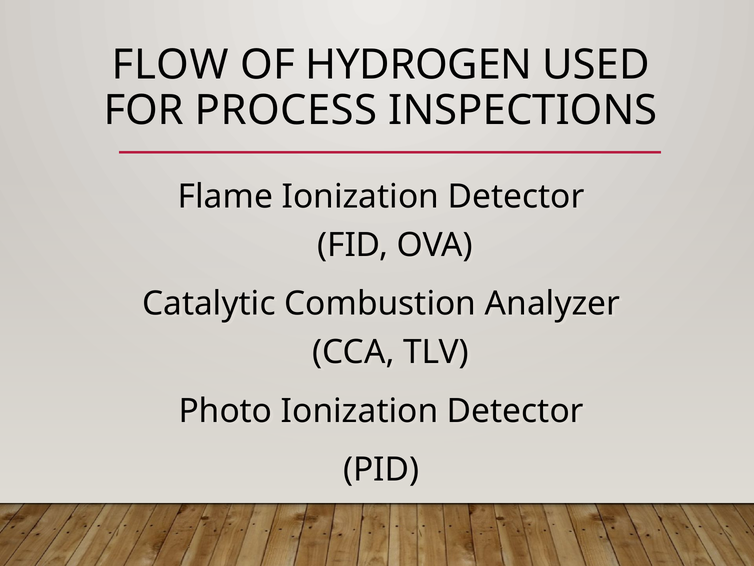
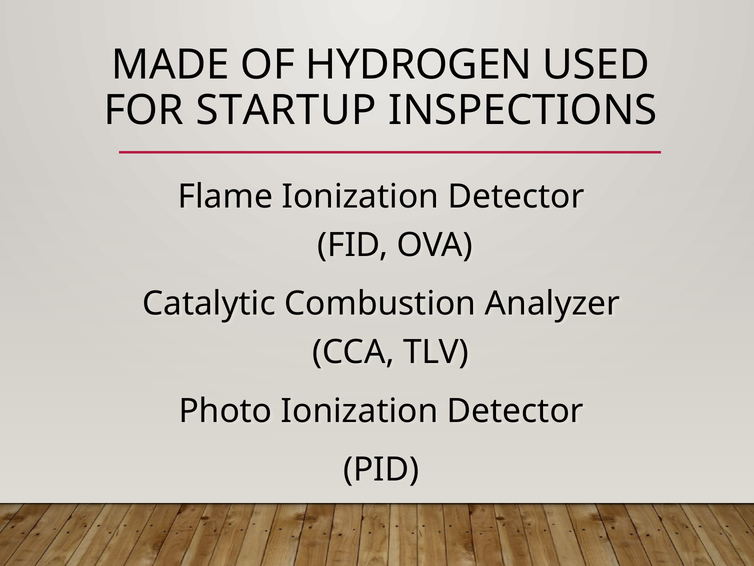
FLOW: FLOW -> MADE (170, 65)
PROCESS: PROCESS -> STARTUP (286, 110)
